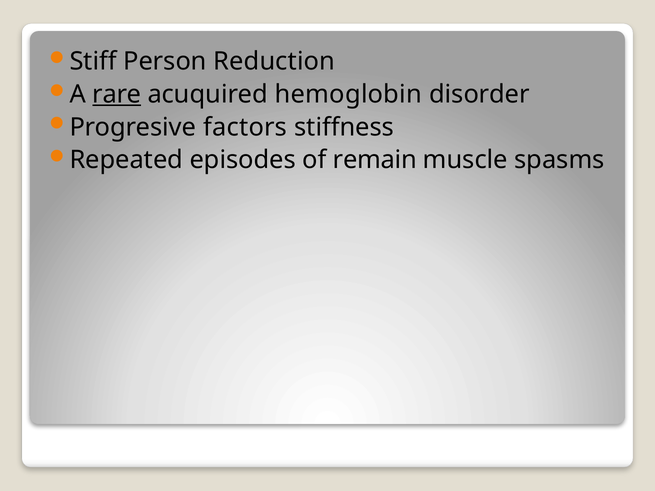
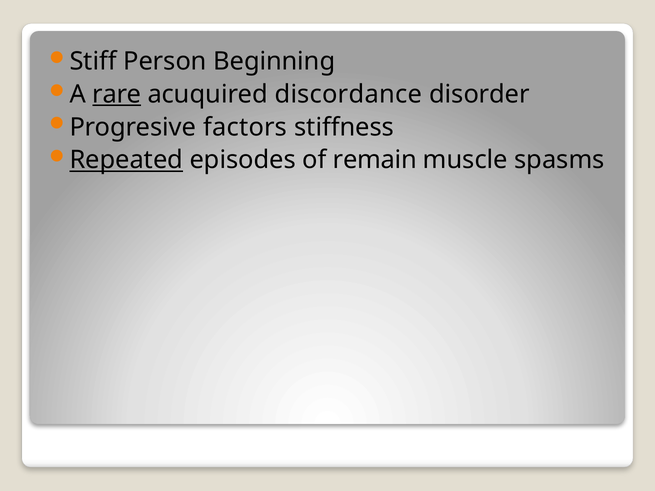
Reduction: Reduction -> Beginning (274, 62)
hemoglobin: hemoglobin -> discordance (348, 94)
Repeated underline: none -> present (126, 160)
